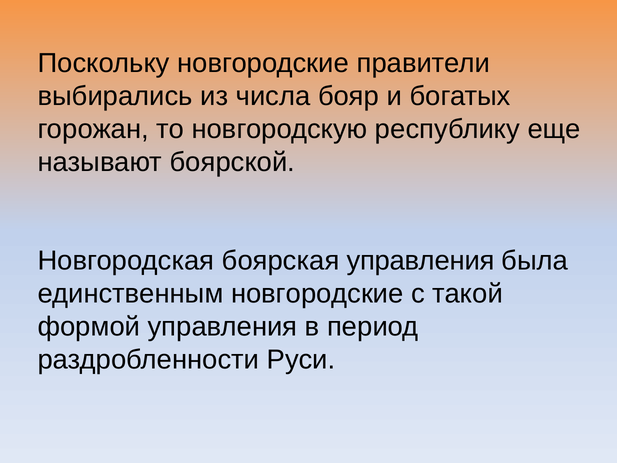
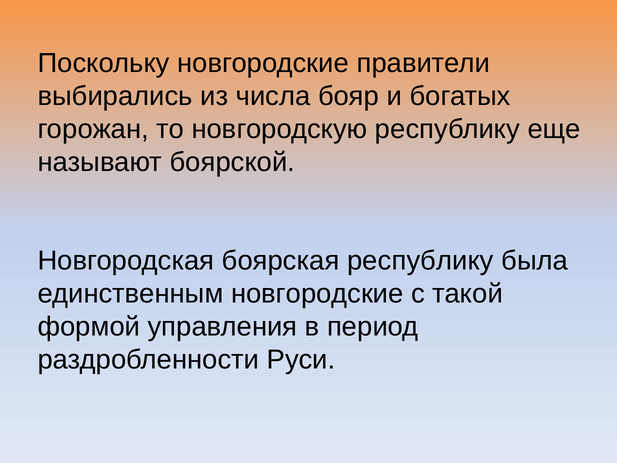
боярская управления: управления -> республику (420, 261)
